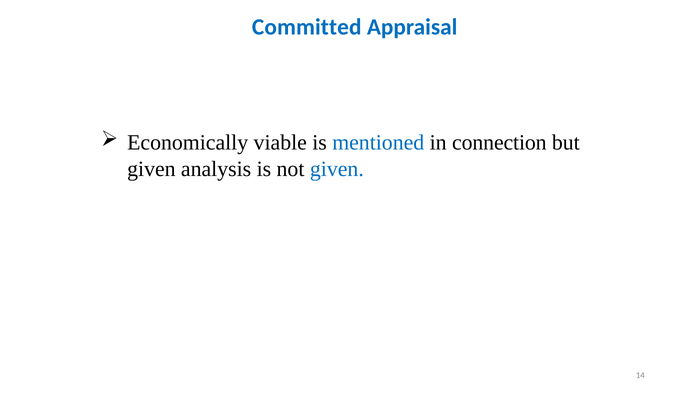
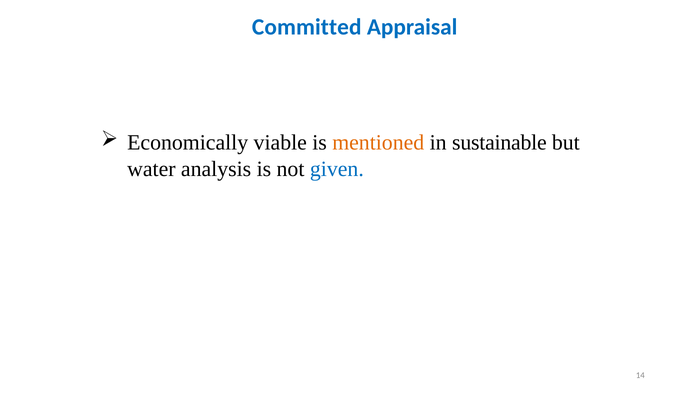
mentioned colour: blue -> orange (378, 143)
connection: connection -> sustainable (499, 143)
given: given -> water (151, 169)
